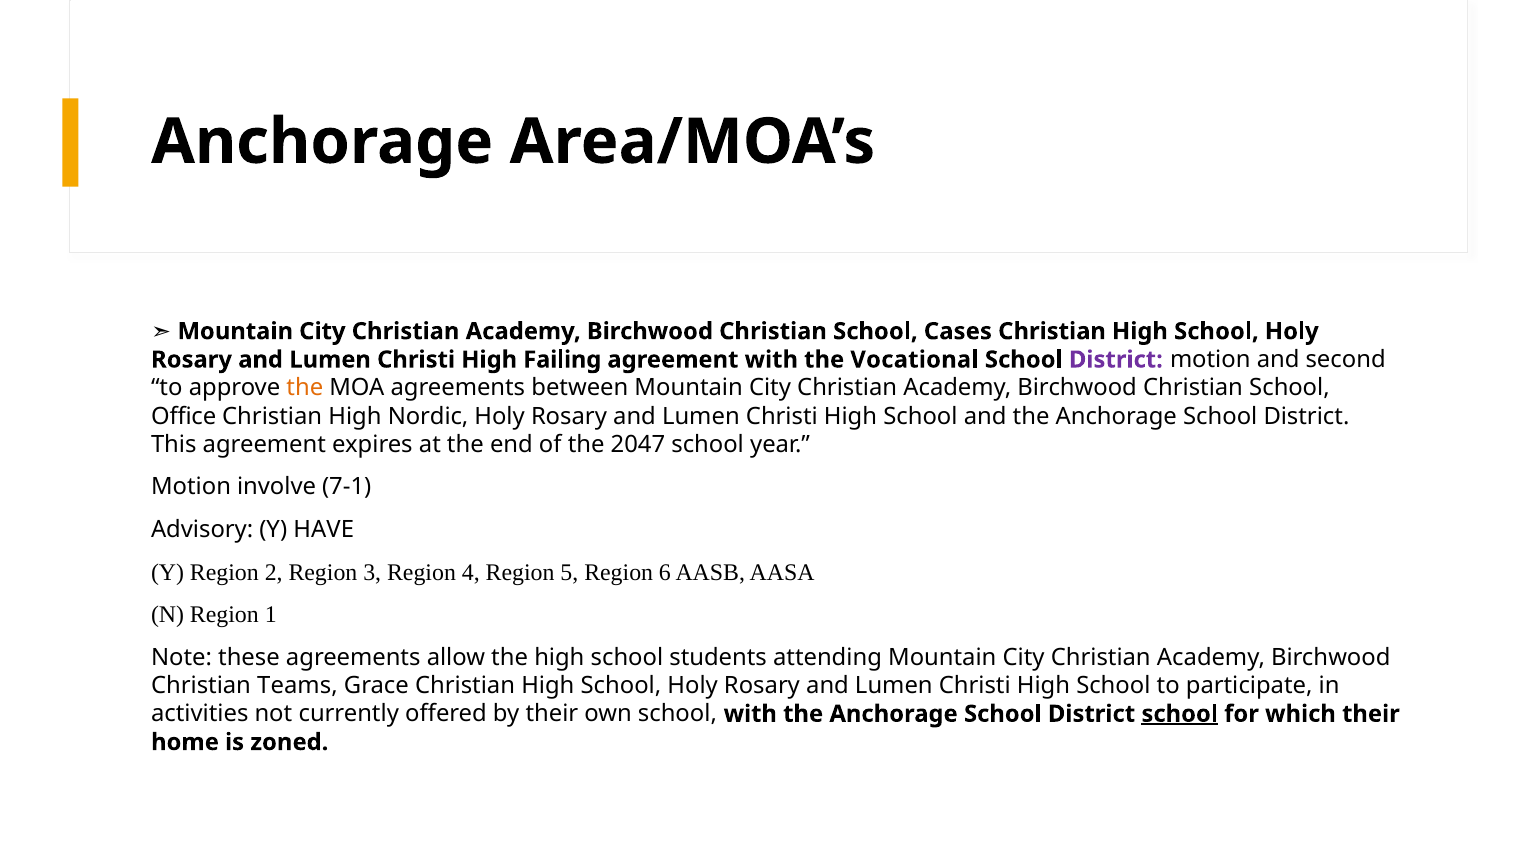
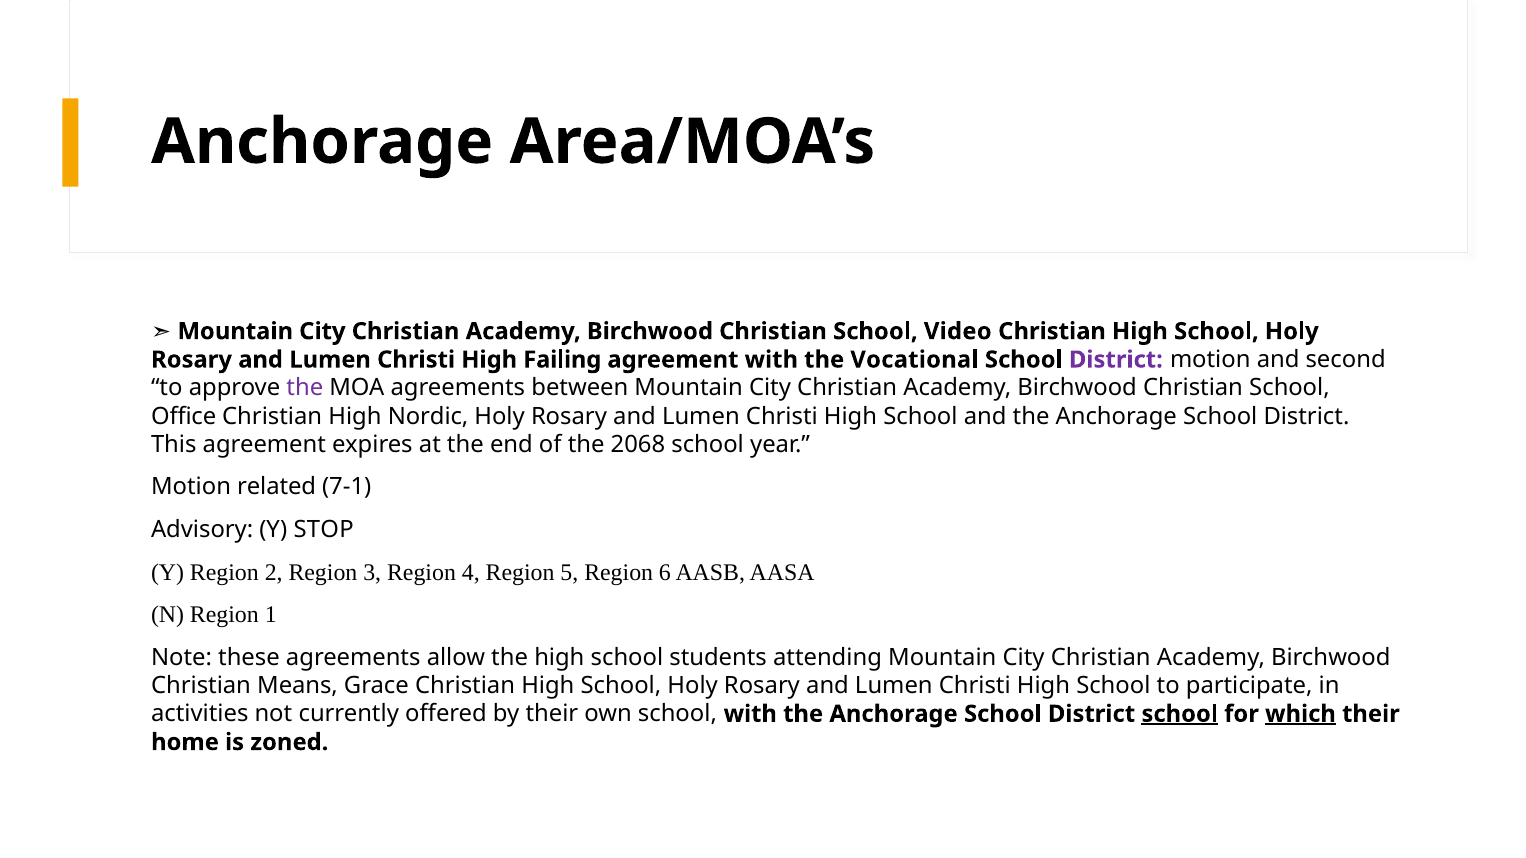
Cases: Cases -> Video (958, 332)
the colour: orange -> purple (305, 388)
2047: 2047 -> 2068 (638, 445)
involve: involve -> related (277, 487)
HAVE: HAVE -> STOP (324, 530)
Teams: Teams -> Means (298, 686)
which underline: none -> present (1300, 714)
